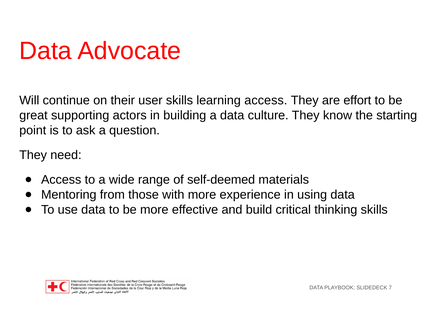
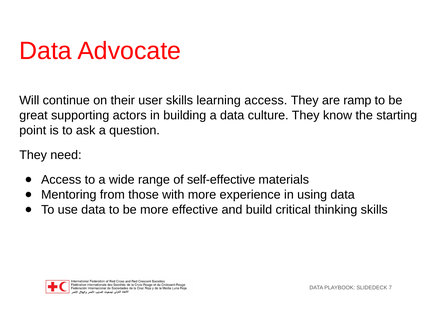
effort: effort -> ramp (357, 100)
self-deemed: self-deemed -> self-effective (221, 179)
